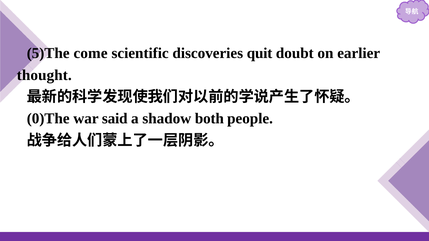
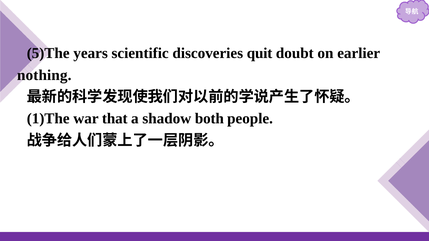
come: come -> years (91, 53)
thought: thought -> nothing (44, 75)
0)The: 0)The -> 1)The (48, 119)
said: said -> that (115, 119)
